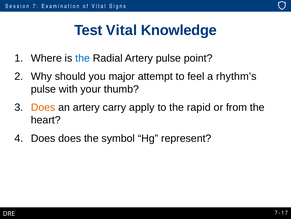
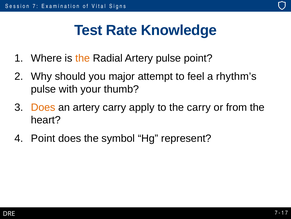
Test Vital: Vital -> Rate (122, 30)
the colour: blue -> orange (83, 58)
the rapid: rapid -> carry (199, 107)
Does: Does -> Point (43, 138)
